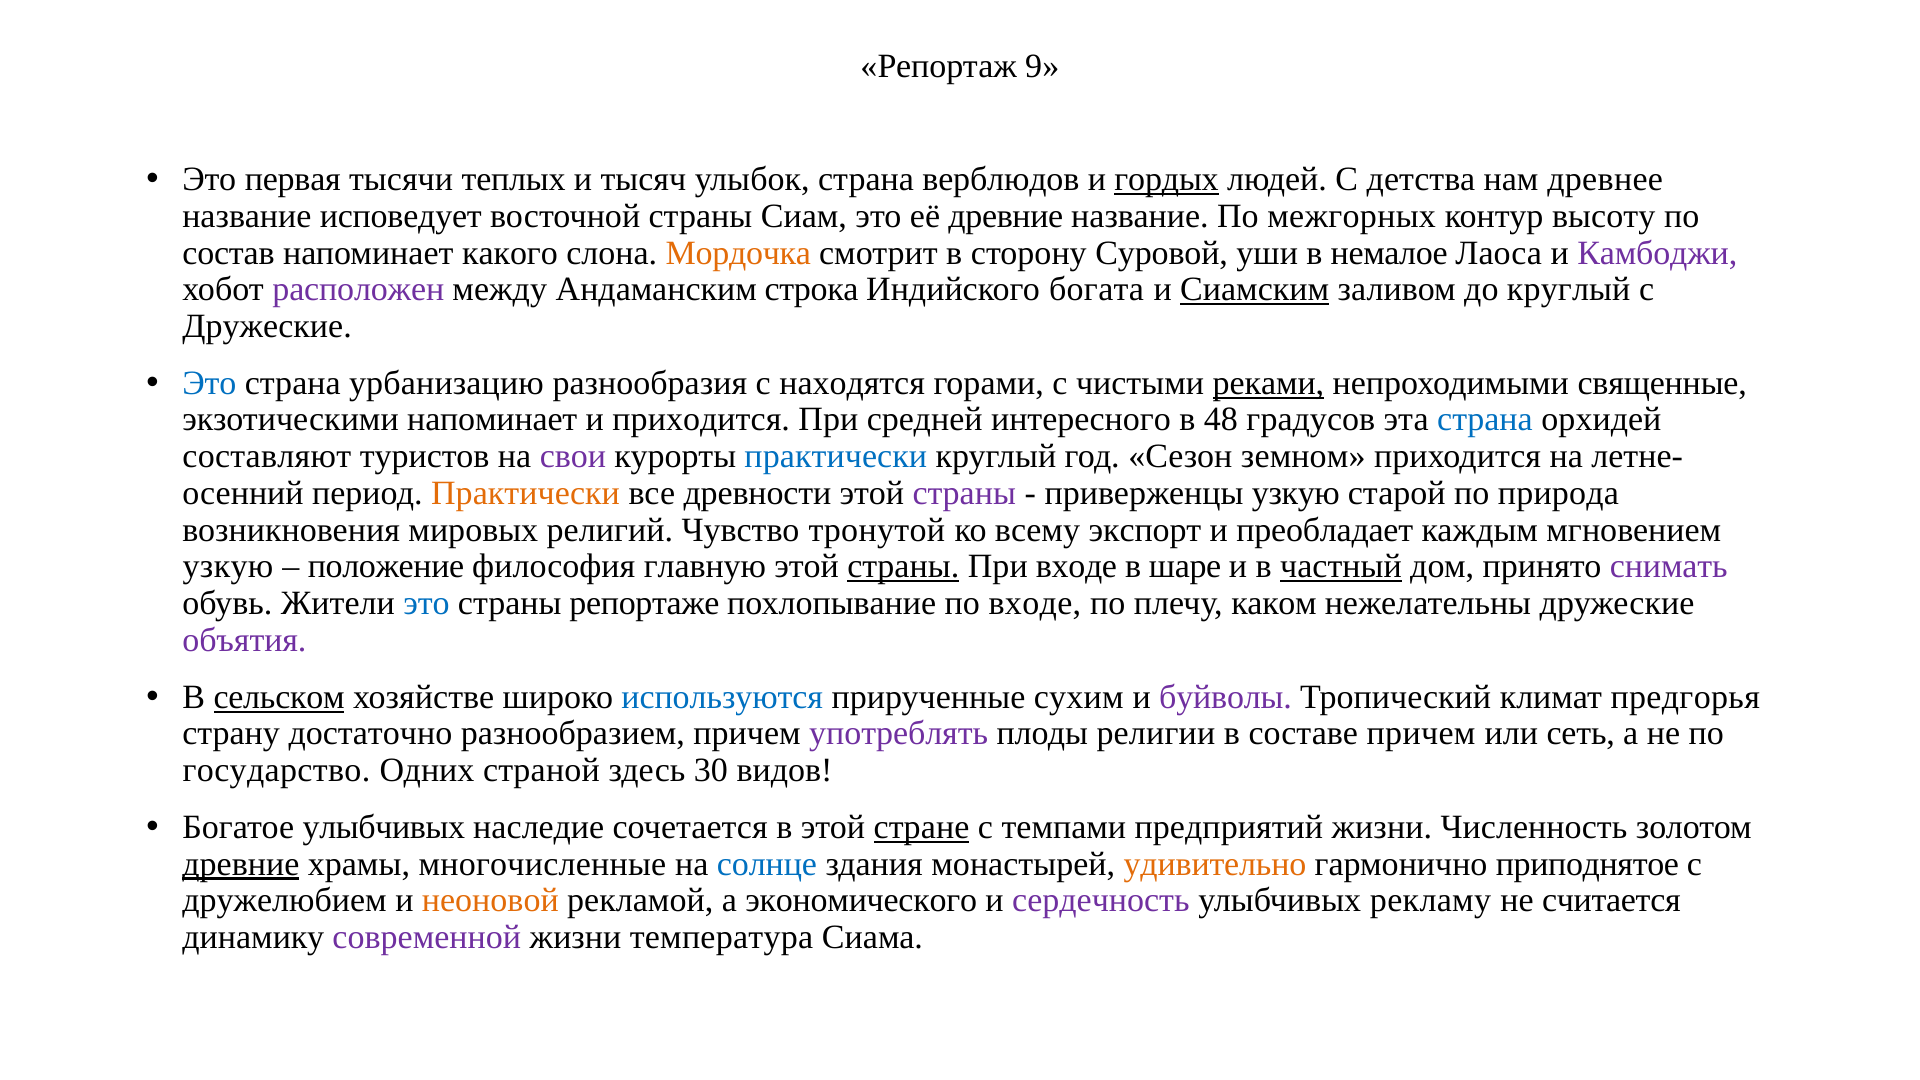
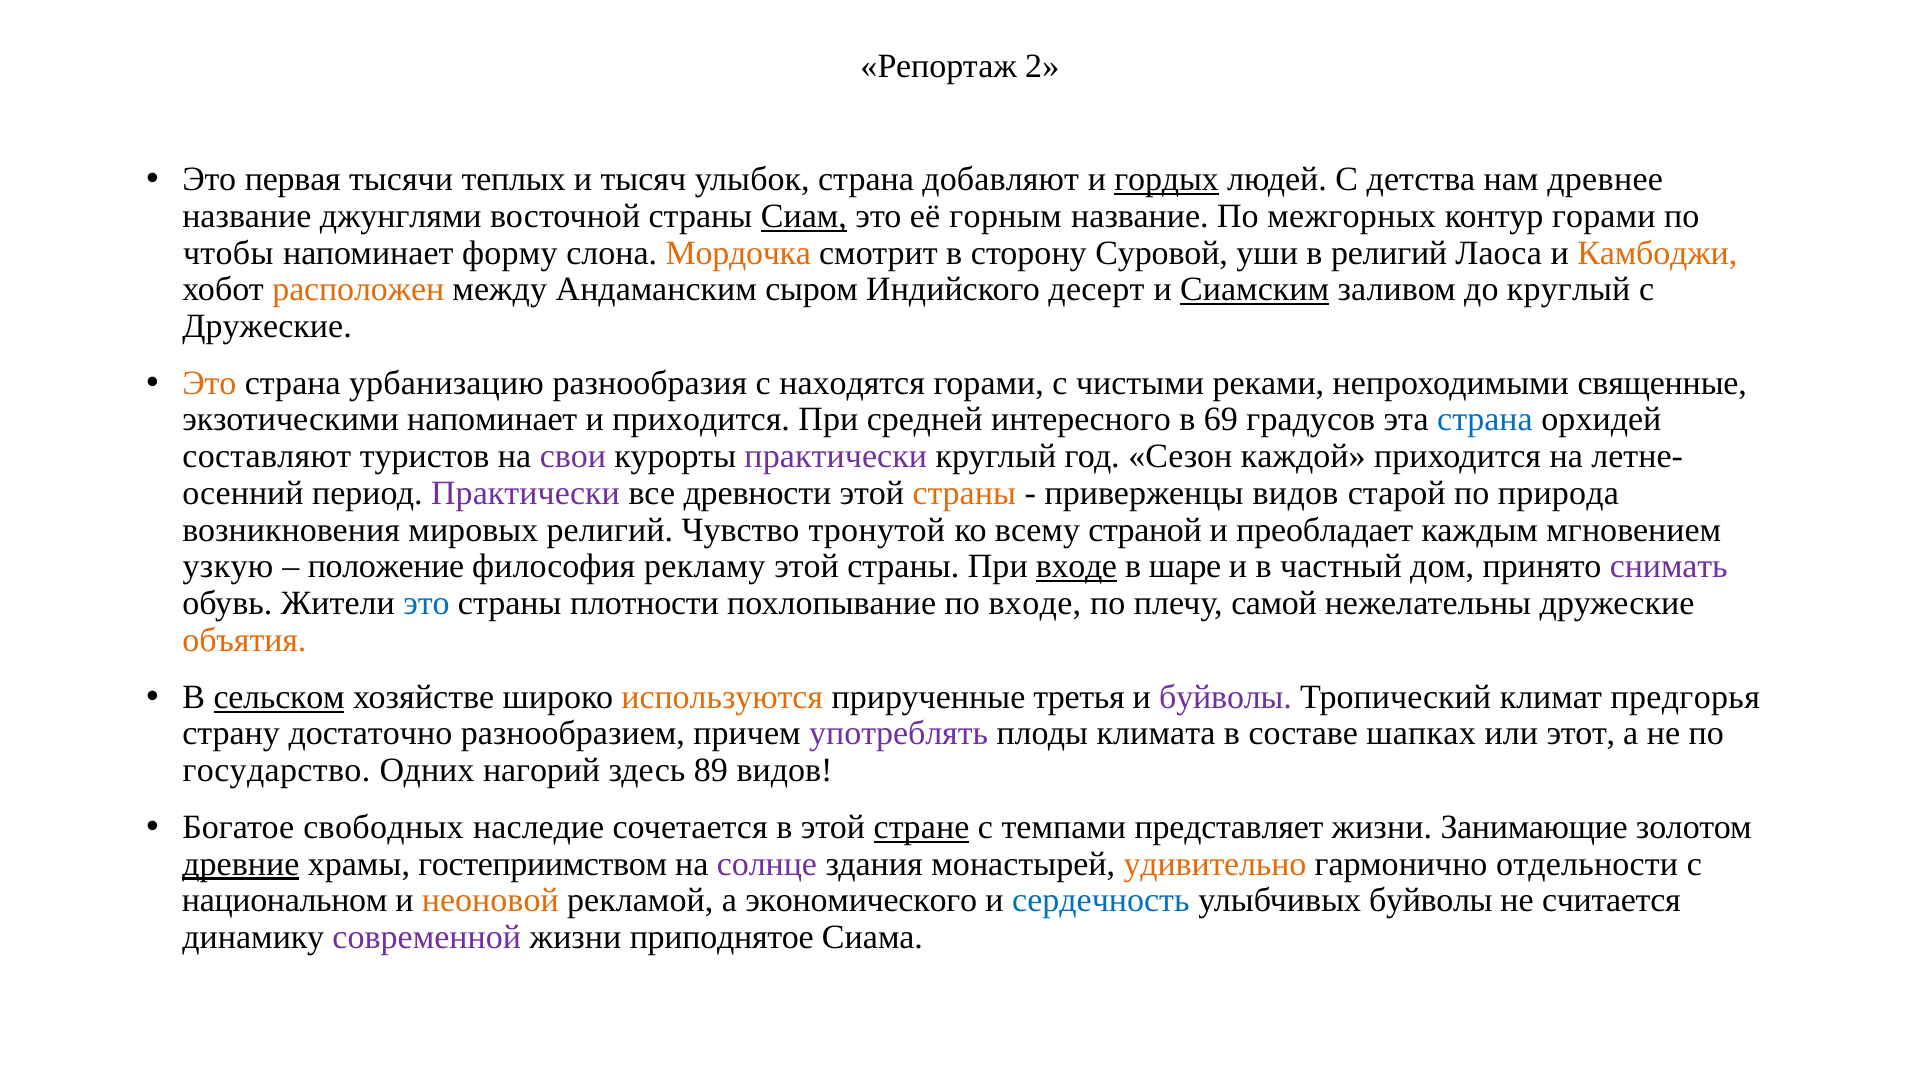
9: 9 -> 2 (1042, 66)
верблюдов: верблюдов -> добавляют (1001, 179)
исповедует: исповедует -> джунглями (401, 216)
Сиам underline: none -> present (804, 216)
её древние: древние -> горным (1006, 216)
контур высоту: высоту -> горами (1604, 216)
состав: состав -> чтобы (228, 253)
какого: какого -> форму (510, 253)
в немалое: немалое -> религий (1389, 253)
Камбоджи colour: purple -> orange (1657, 253)
расположен colour: purple -> orange (358, 290)
строка: строка -> сыром (812, 290)
богата: богата -> десерт (1097, 290)
Это colour: blue -> orange (209, 383)
реками underline: present -> none (1268, 383)
48: 48 -> 69 (1221, 420)
практически colour: blue -> purple (836, 456)
земном: земном -> каждой (1303, 456)
Практически colour: orange -> purple (525, 493)
страны colour: purple -> orange (964, 493)
приверженцы узкую: узкую -> видов (1296, 493)
экспорт: экспорт -> страной (1145, 530)
главную: главную -> рекламу (705, 567)
страны underline: present -> none (903, 567)
входе underline: none -> present (1077, 567)
частный underline: present -> none (1341, 567)
репортаже: репортаже -> плотности (644, 603)
каком: каком -> самой (1274, 603)
объятия colour: purple -> orange (244, 640)
используются colour: blue -> orange (722, 697)
сухим: сухим -> третья (1079, 697)
религии: религии -> климата (1156, 734)
составе причем: причем -> шапках (1421, 734)
сеть: сеть -> этот (1581, 734)
страной: страной -> нагорий (542, 770)
30: 30 -> 89 (711, 770)
Богатое улыбчивых: улыбчивых -> свободных (384, 827)
предприятий: предприятий -> представляет (1229, 827)
Численность: Численность -> Занимающие (1534, 827)
многочисленные: многочисленные -> гостеприимством (543, 864)
солнце colour: blue -> purple (767, 864)
приподнятое: приподнятое -> отдельности (1587, 864)
дружелюбием: дружелюбием -> национальном (285, 901)
сердечность colour: purple -> blue (1101, 901)
улыбчивых рекламу: рекламу -> буйволы (1431, 901)
температура: температура -> приподнятое (722, 937)
